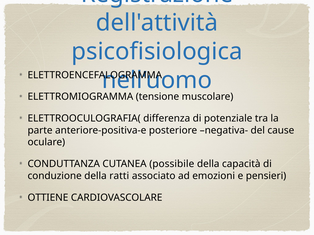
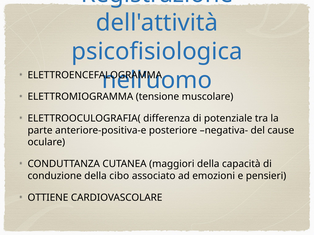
possibile: possibile -> maggiori (172, 164)
ratti: ratti -> cibo (119, 176)
